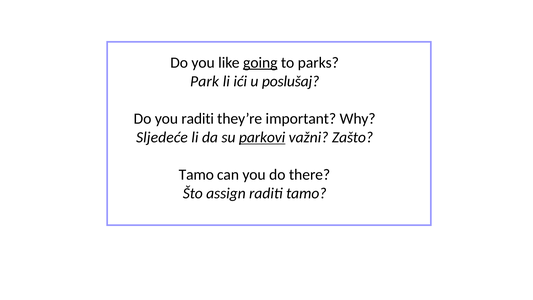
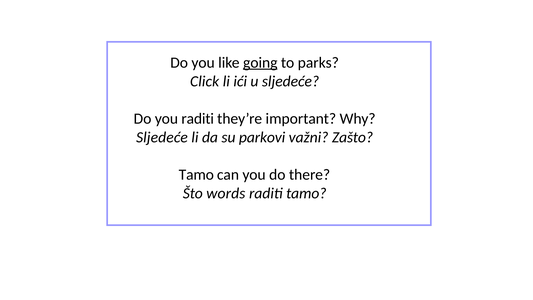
Park: Park -> Click (205, 81)
u poslušaj: poslušaj -> sljedeće (291, 81)
parkovi underline: present -> none (262, 137)
assign: assign -> words (226, 193)
